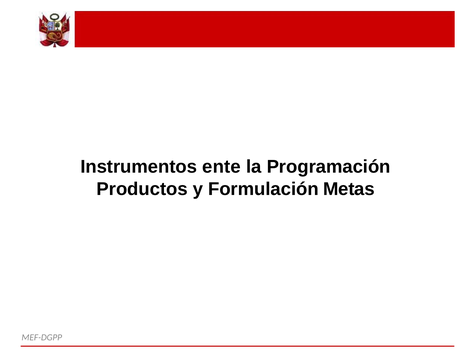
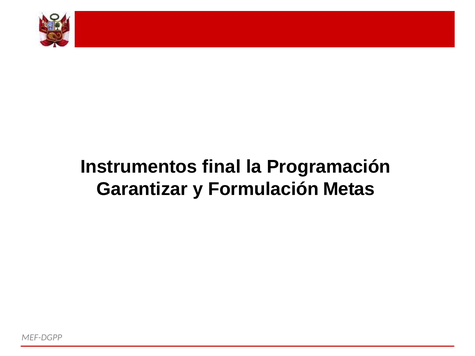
ente: ente -> final (222, 167)
Productos: Productos -> Garantizar (142, 189)
